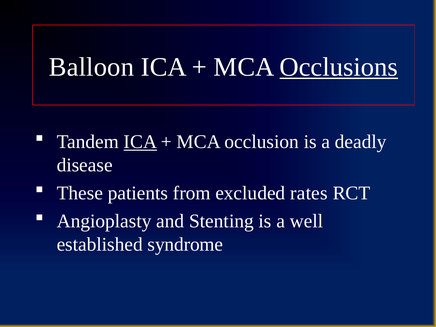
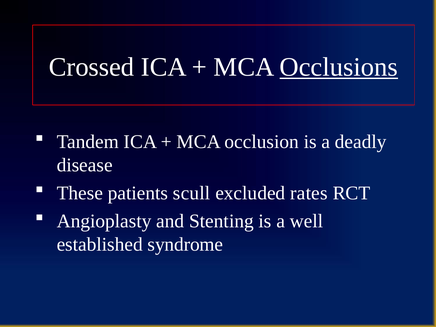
Balloon: Balloon -> Crossed (92, 67)
ICA underline: present -> none (140, 142)
from: from -> scull (192, 193)
